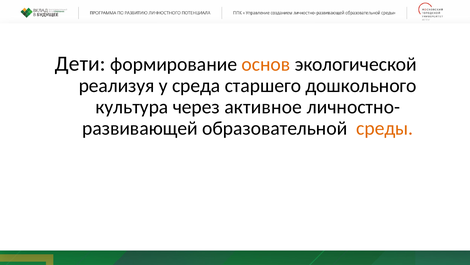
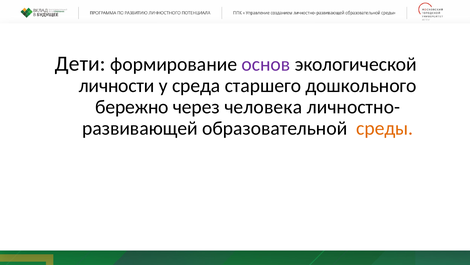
основ colour: orange -> purple (266, 64)
реализуя: реализуя -> личности (117, 86)
культура: культура -> бережно (132, 107)
активное: активное -> человека (263, 107)
